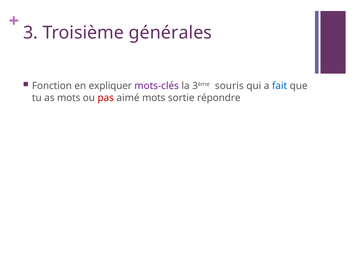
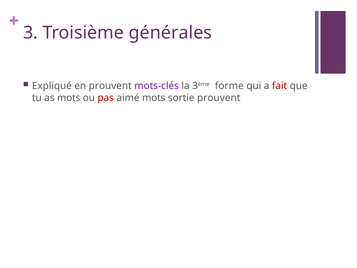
Fonction: Fonction -> Expliqué (52, 86)
en expliquer: expliquer -> prouvent (110, 86)
souris: souris -> forme (229, 86)
fait colour: blue -> red (280, 86)
sortie répondre: répondre -> prouvent (219, 98)
